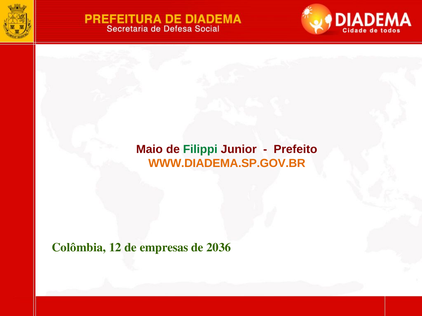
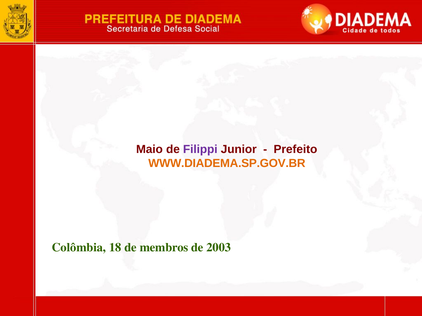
Filippi colour: green -> purple (200, 150)
12: 12 -> 18 (115, 248)
empresas: empresas -> membros (164, 248)
2036: 2036 -> 2003 (219, 248)
